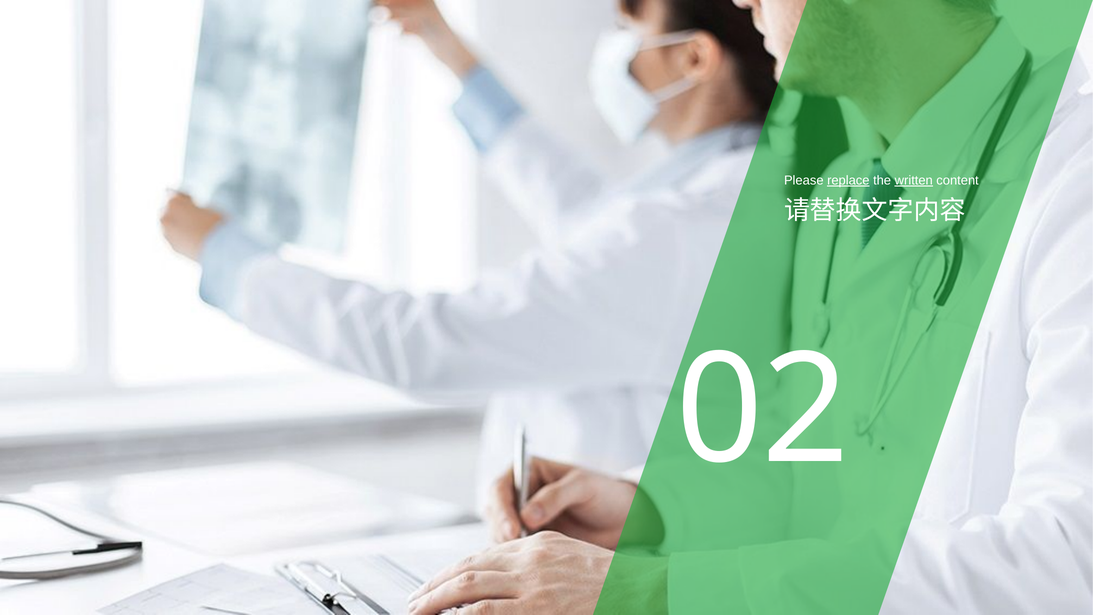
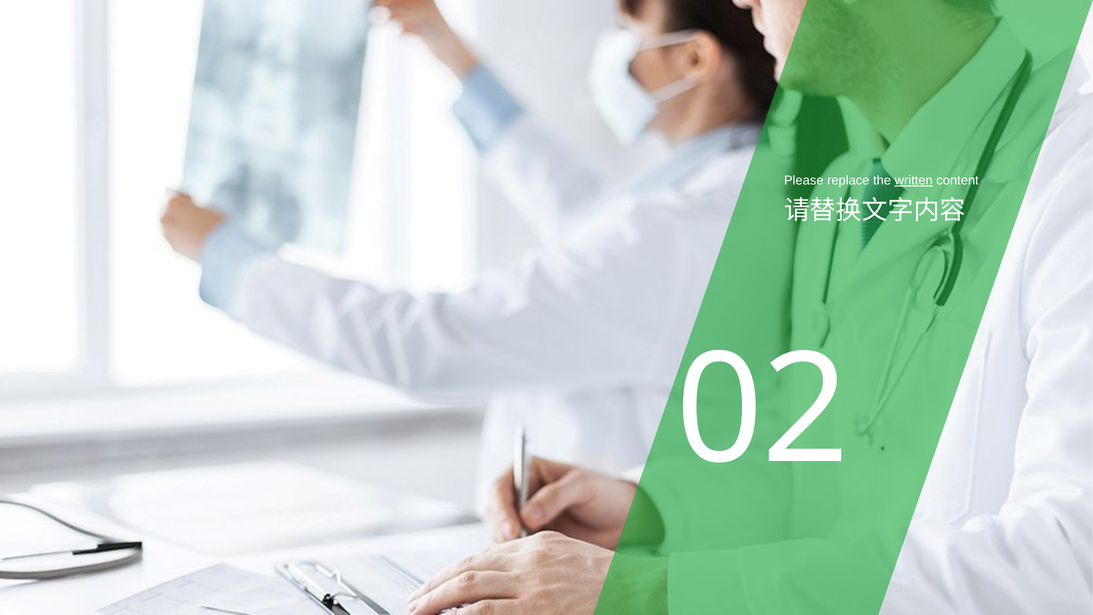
replace underline: present -> none (848, 180)
